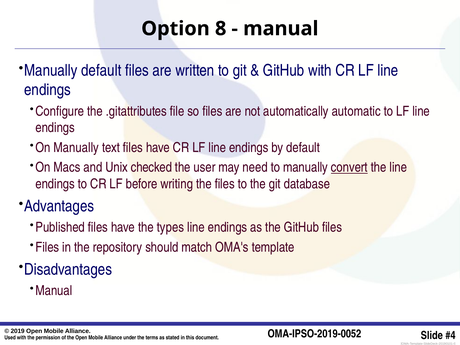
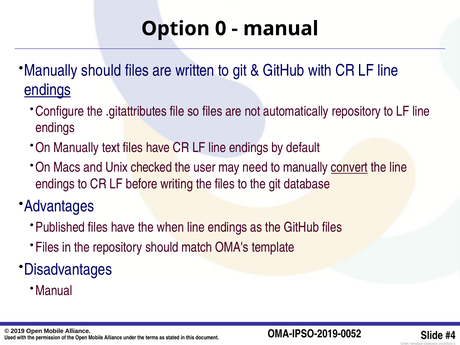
8: 8 -> 0 (221, 29)
Manually default: default -> should (101, 71)
endings underline: none -> present (48, 90)
automatically automatic: automatic -> repository (356, 111)
types: types -> when (170, 227)
